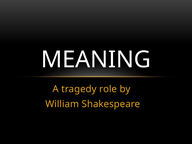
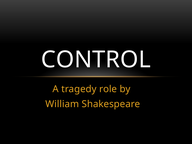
MEANING: MEANING -> CONTROL (96, 60)
